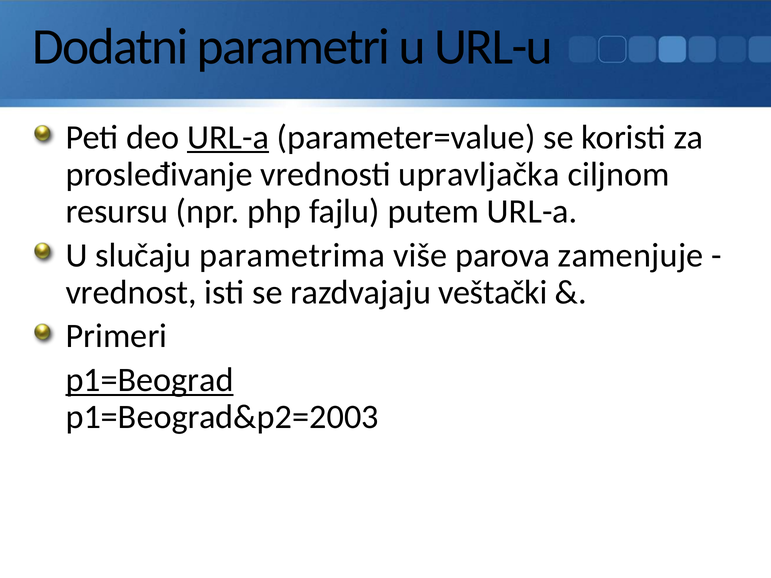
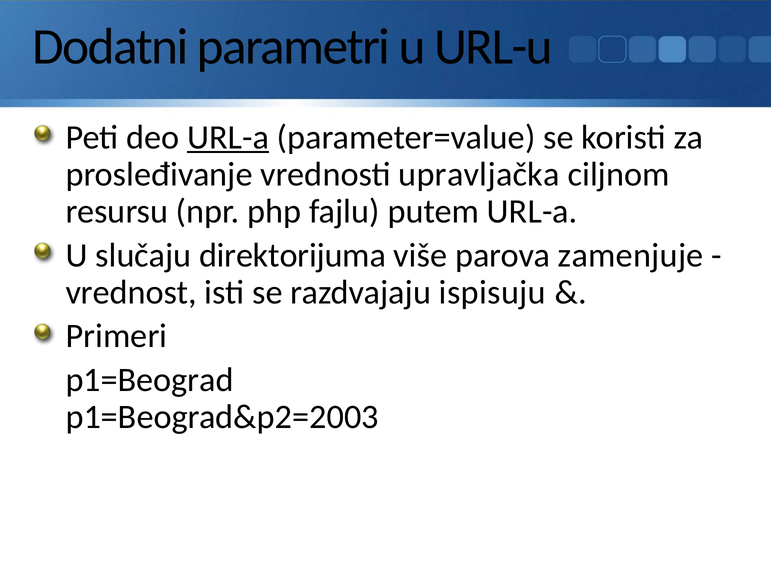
parametrima: parametrima -> direktorijuma (292, 255)
veštački: veštački -> ispisuju (492, 292)
p1=Beograd underline: present -> none (150, 380)
